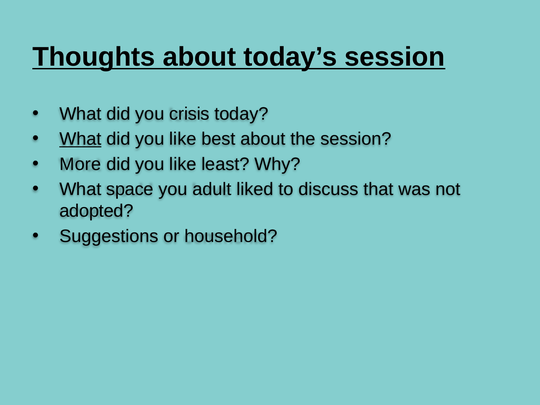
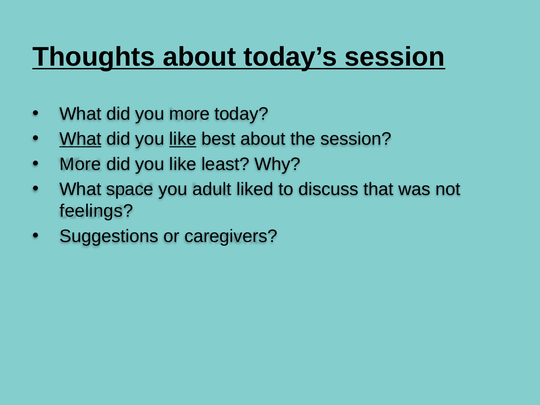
you crisis: crisis -> more (189, 114)
like underline: none -> present (183, 139)
adopted: adopted -> feelings (96, 211)
household: household -> caregivers (231, 236)
